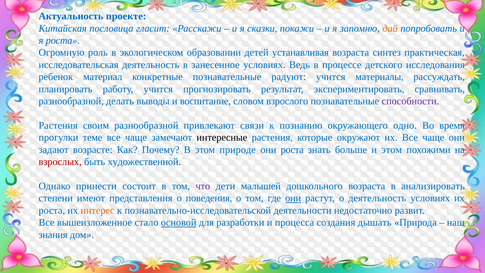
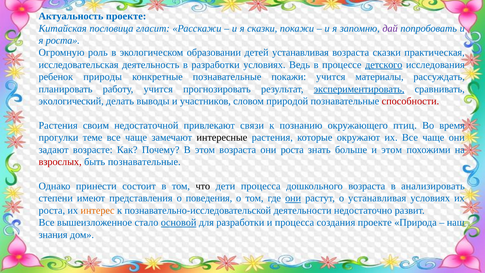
дай colour: orange -> purple (390, 28)
возраста синтез: синтез -> сказки (387, 53)
в занесенное: занесенное -> разработки (216, 65)
детского underline: none -> present (384, 65)
материал: материал -> природы (103, 77)
познавательные радуют: радуют -> покажи (289, 77)
экспериментировать underline: none -> present (359, 89)
разнообразной: разнообразной -> экологический (71, 101)
воспитание: воспитание -> участников (205, 101)
взрослого: взрослого -> природой (287, 101)
способности colour: purple -> red (410, 101)
своим разнообразной: разнообразной -> недостаточной (146, 125)
одно: одно -> птиц (405, 125)
этом природе: природе -> возраста (238, 150)
быть художественной: художественной -> познавательные (144, 162)
что colour: purple -> black (203, 186)
дети малышей: малышей -> процесса (261, 186)
о деятельность: деятельность -> устанавливая (377, 198)
создания дышать: дышать -> проекте (375, 222)
